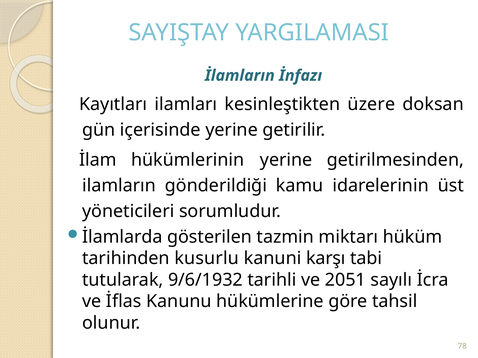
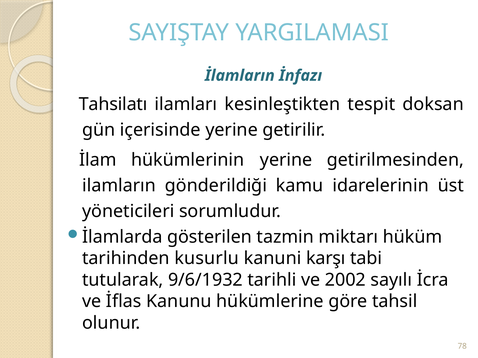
Kayıtları: Kayıtları -> Tahsilatı (113, 104)
üzere: üzere -> tespit (371, 104)
2051: 2051 -> 2002 (345, 280)
